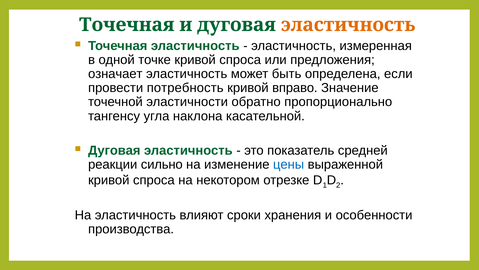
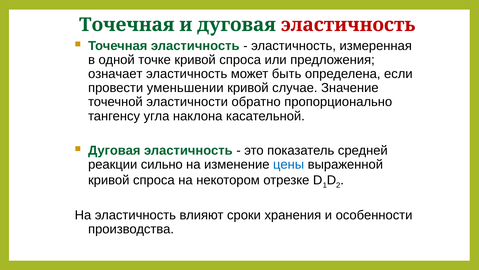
эластичность colour: orange -> red (348, 25)
потребность: потребность -> уменьшении (185, 88)
вправо: вправо -> случае (295, 88)
